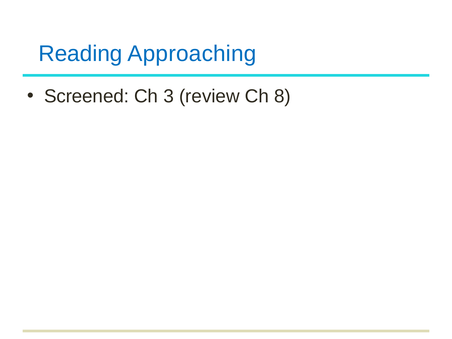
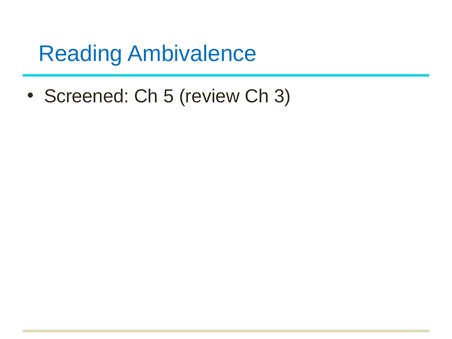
Approaching: Approaching -> Ambivalence (192, 54)
3: 3 -> 5 (169, 96)
8: 8 -> 3 (283, 96)
